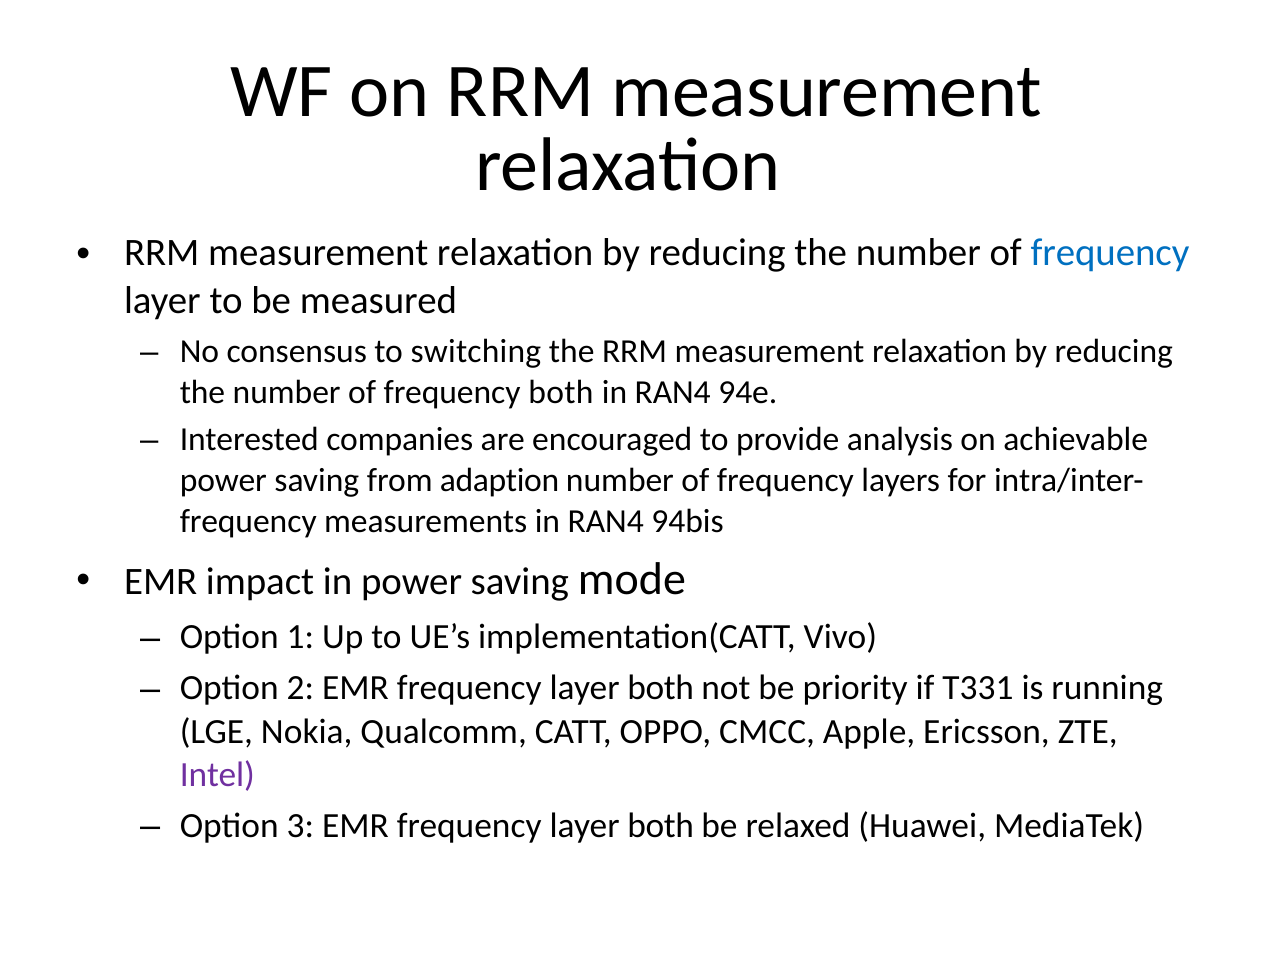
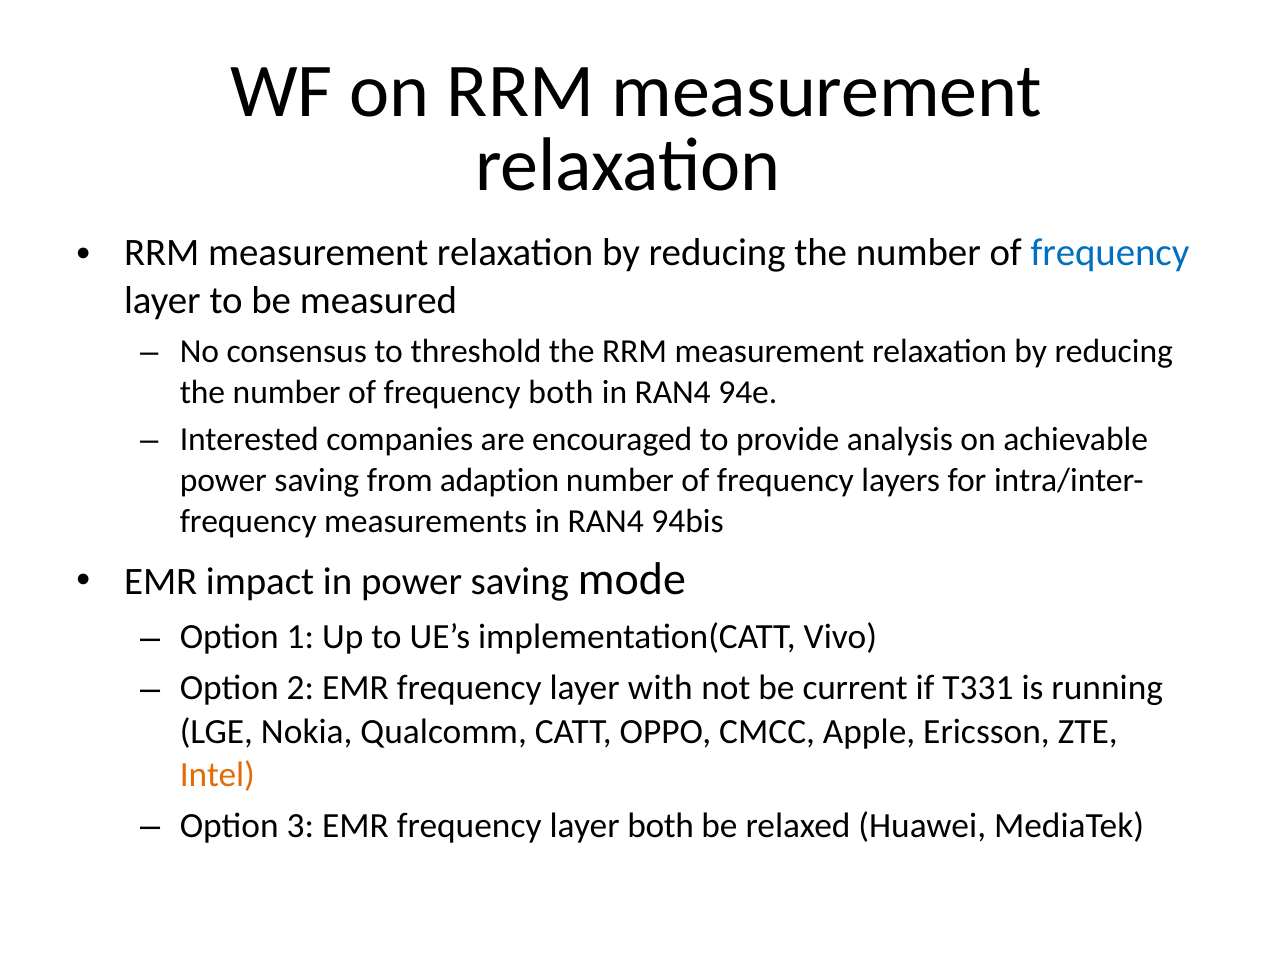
switching: switching -> threshold (476, 352)
both: both -> with (660, 689)
priority: priority -> current (855, 689)
Intel colour: purple -> orange (217, 775)
